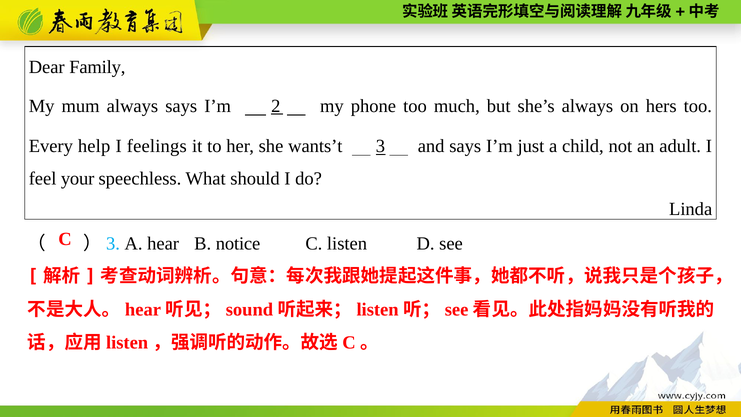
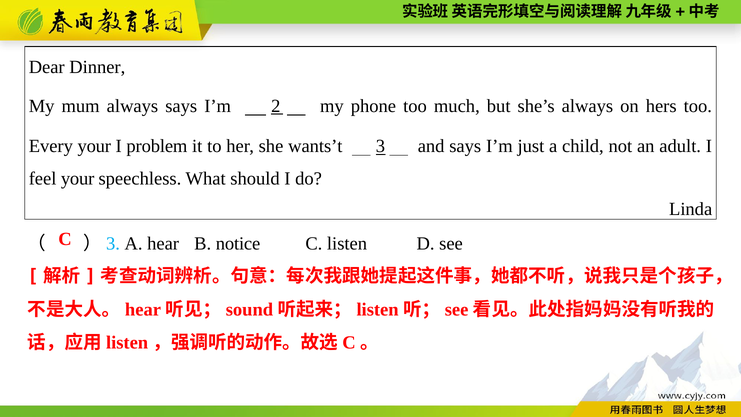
Family: Family -> Dinner (97, 67)
Every help: help -> your (94, 146)
feelings: feelings -> problem (157, 146)
